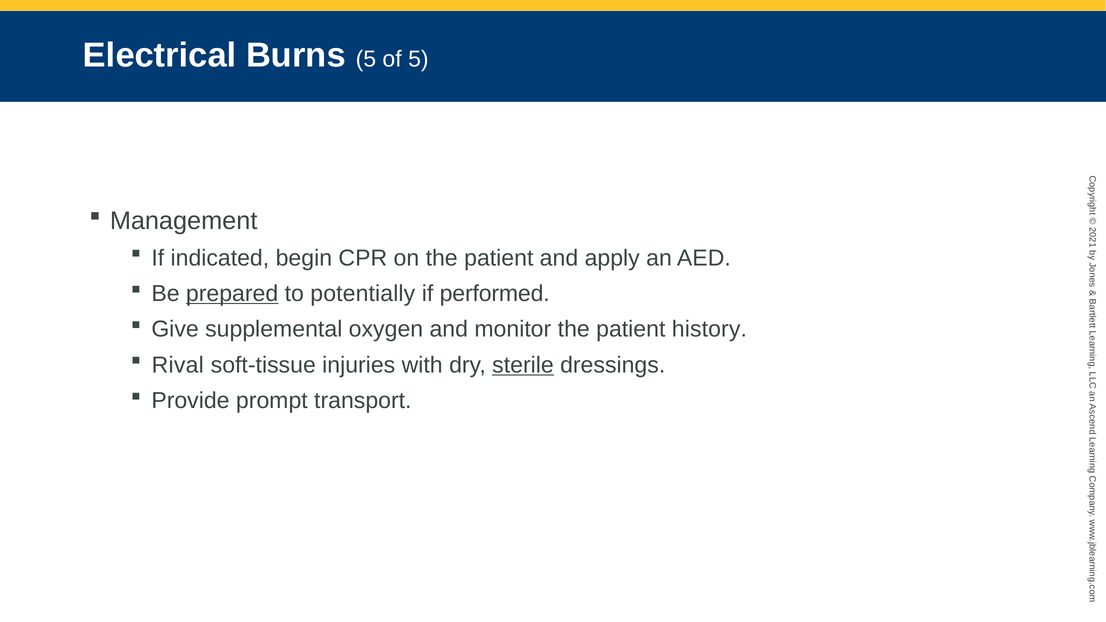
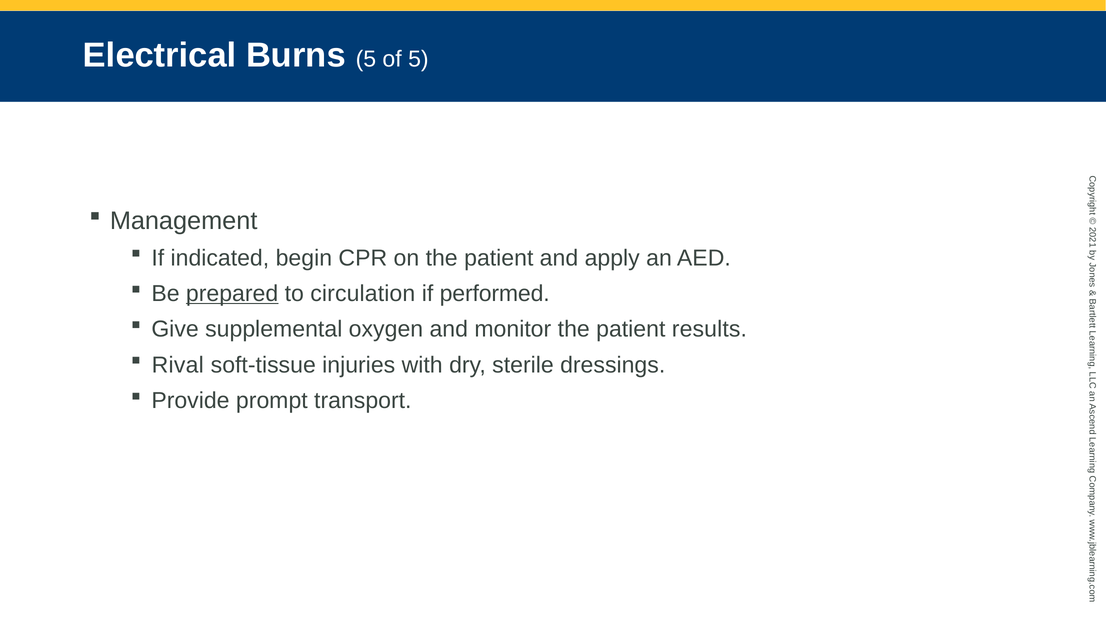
potentially: potentially -> circulation (363, 294)
history: history -> results (709, 329)
sterile underline: present -> none (523, 365)
